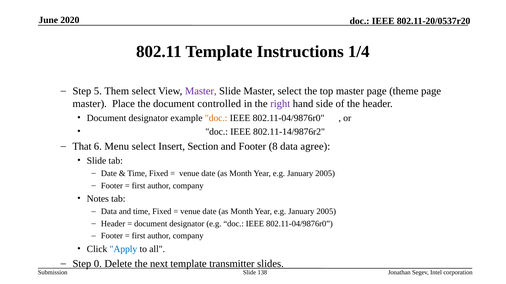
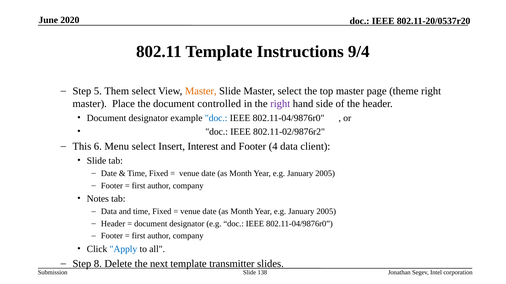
1/4: 1/4 -> 9/4 (359, 52)
Master colour: purple -> orange (201, 91)
theme page: page -> right (431, 91)
doc colour: orange -> blue (216, 118)
802.11-14/9876r2: 802.11-14/9876r2 -> 802.11-02/9876r2 (289, 132)
That: That -> This (82, 147)
Section: Section -> Interest (203, 147)
8: 8 -> 4 (273, 147)
agree: agree -> client (315, 147)
0: 0 -> 8 (98, 264)
